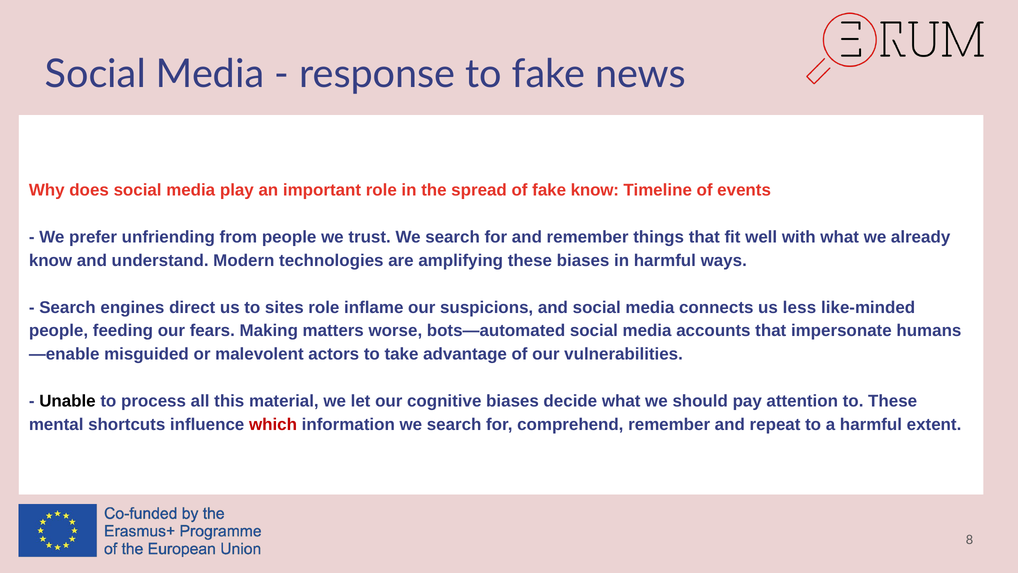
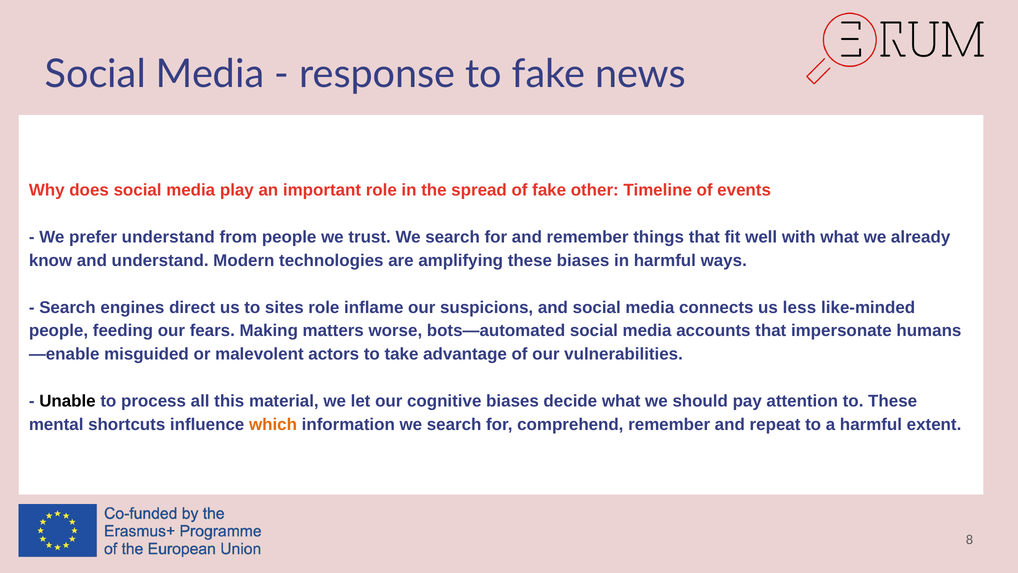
fake know: know -> other (595, 190)
prefer unfriending: unfriending -> understand (168, 237)
which colour: red -> orange (273, 424)
